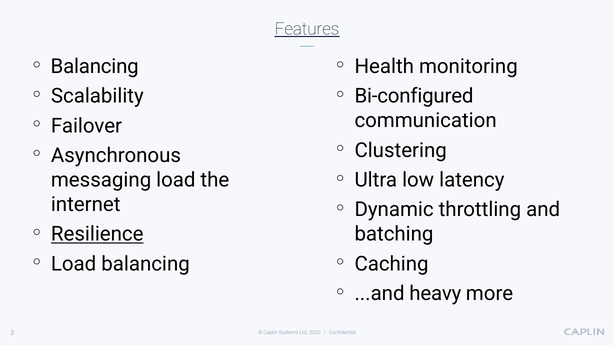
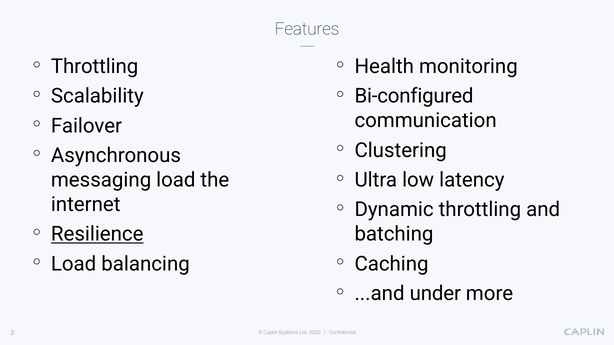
Features underline: present -> none (307, 29)
Balancing: Balancing -> Throttling (95, 67)
heavy: heavy -> under (435, 294)
